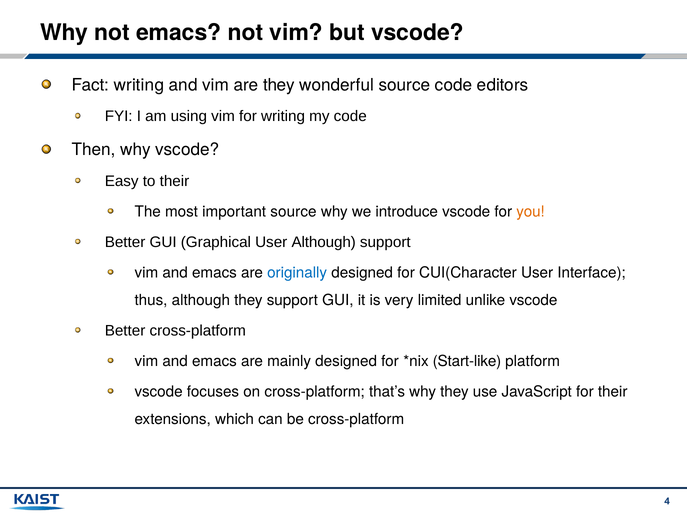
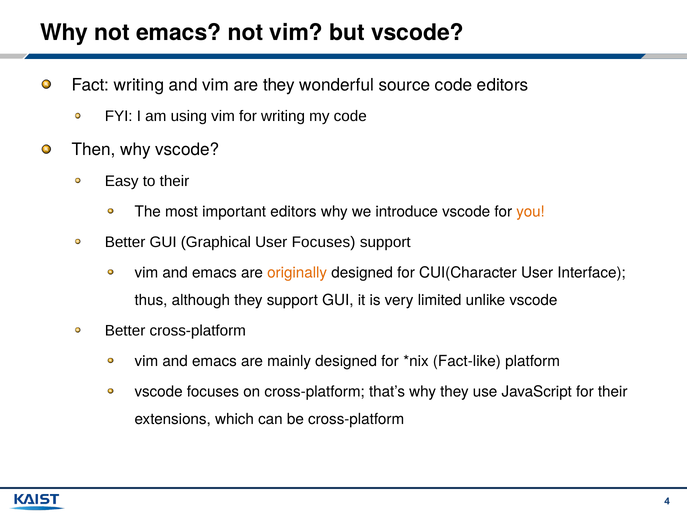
important source: source -> editors (293, 212)
User Although: Although -> Focuses (324, 242)
originally colour: blue -> orange (297, 273)
Start-like: Start-like -> Fact-like (467, 361)
